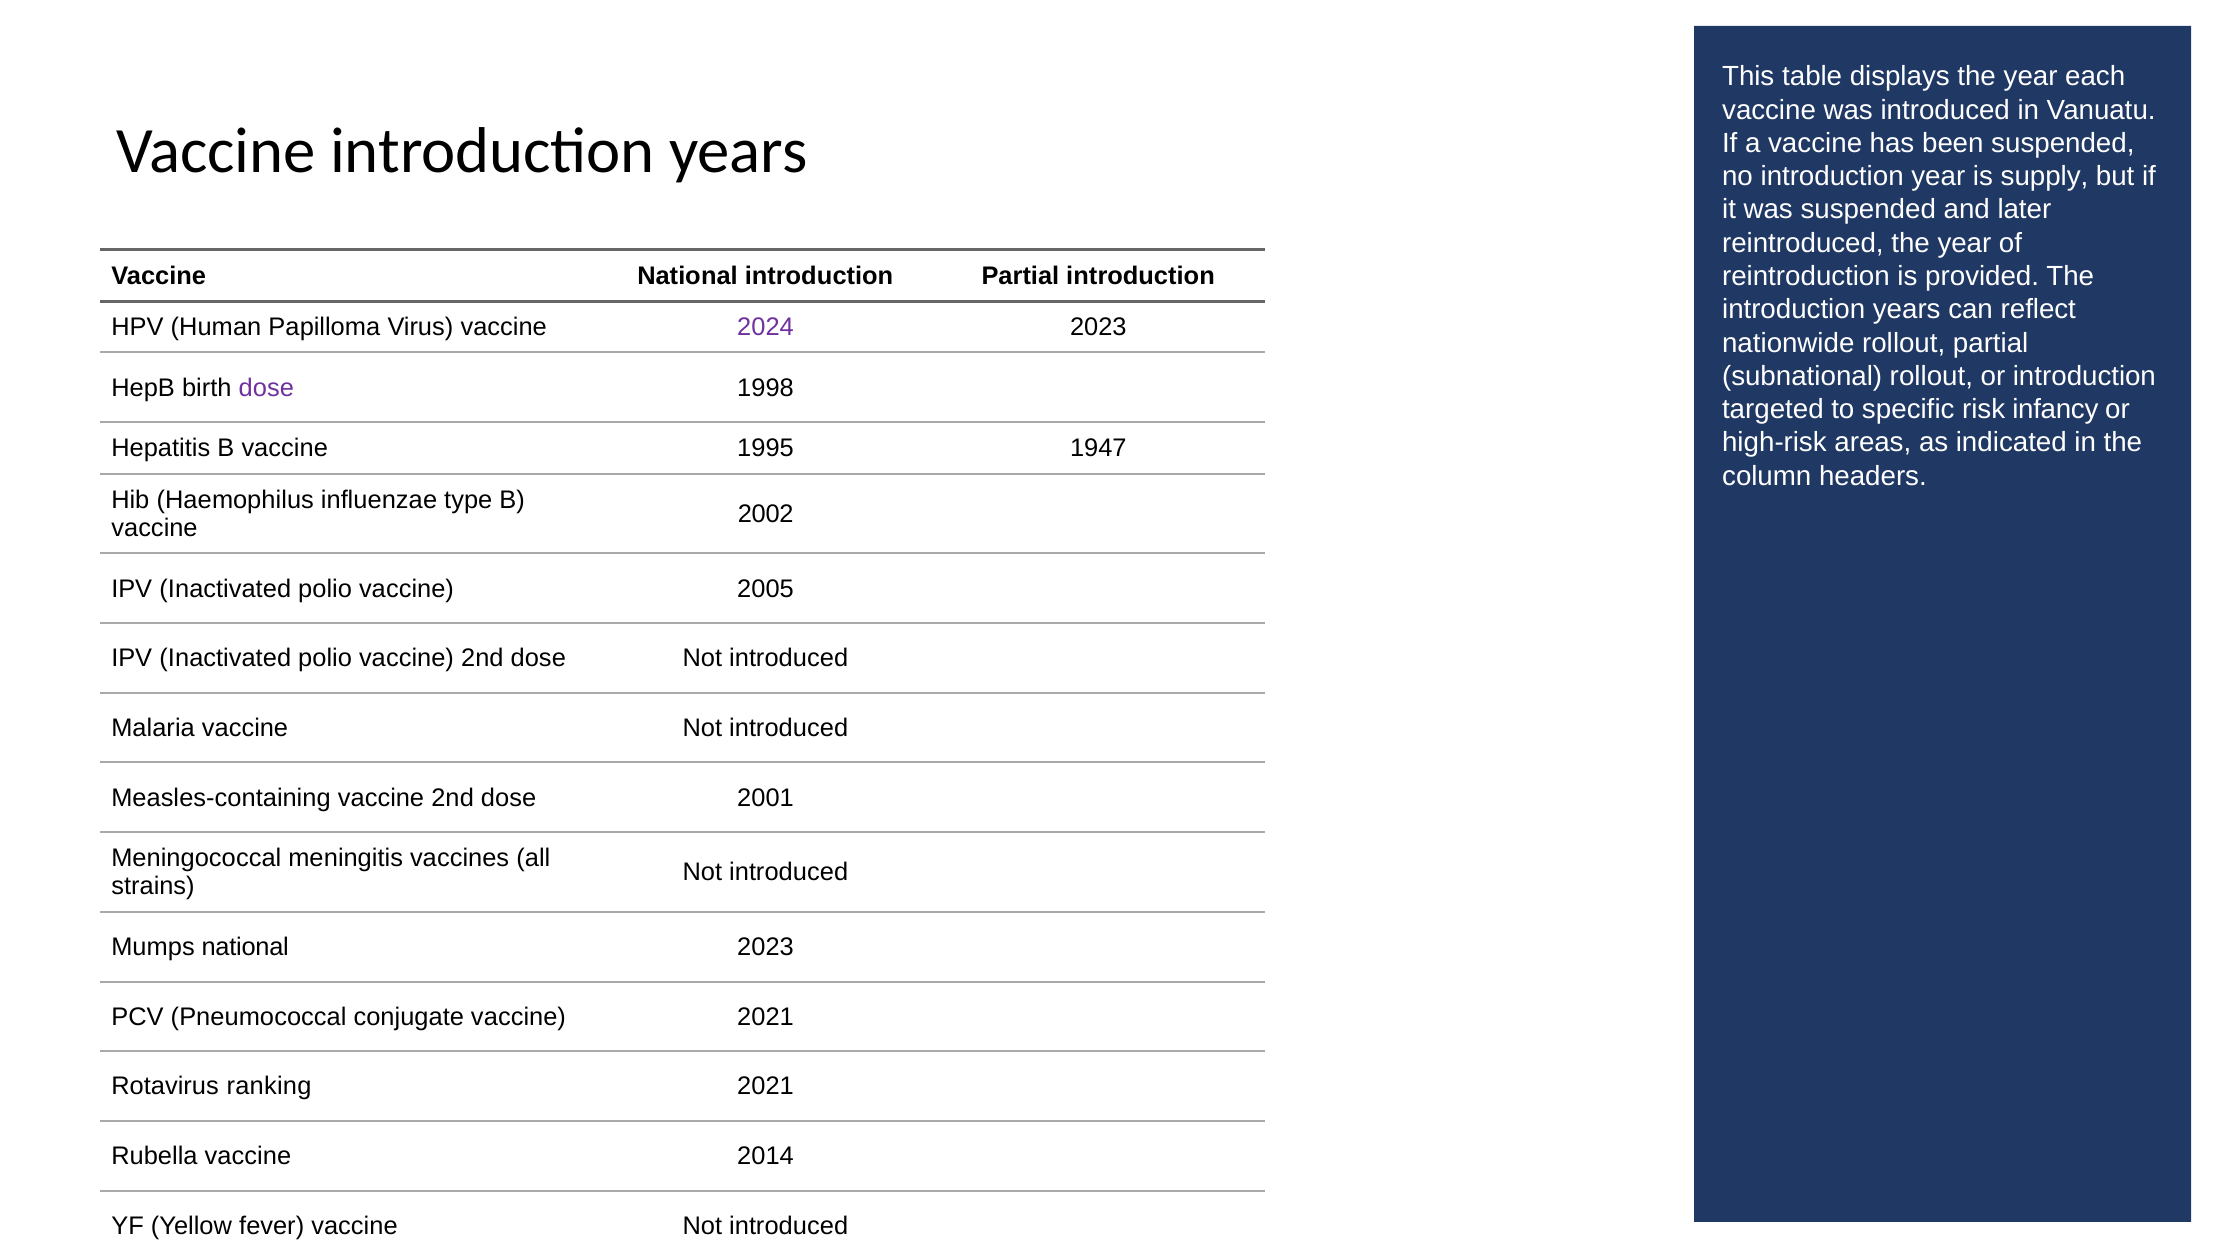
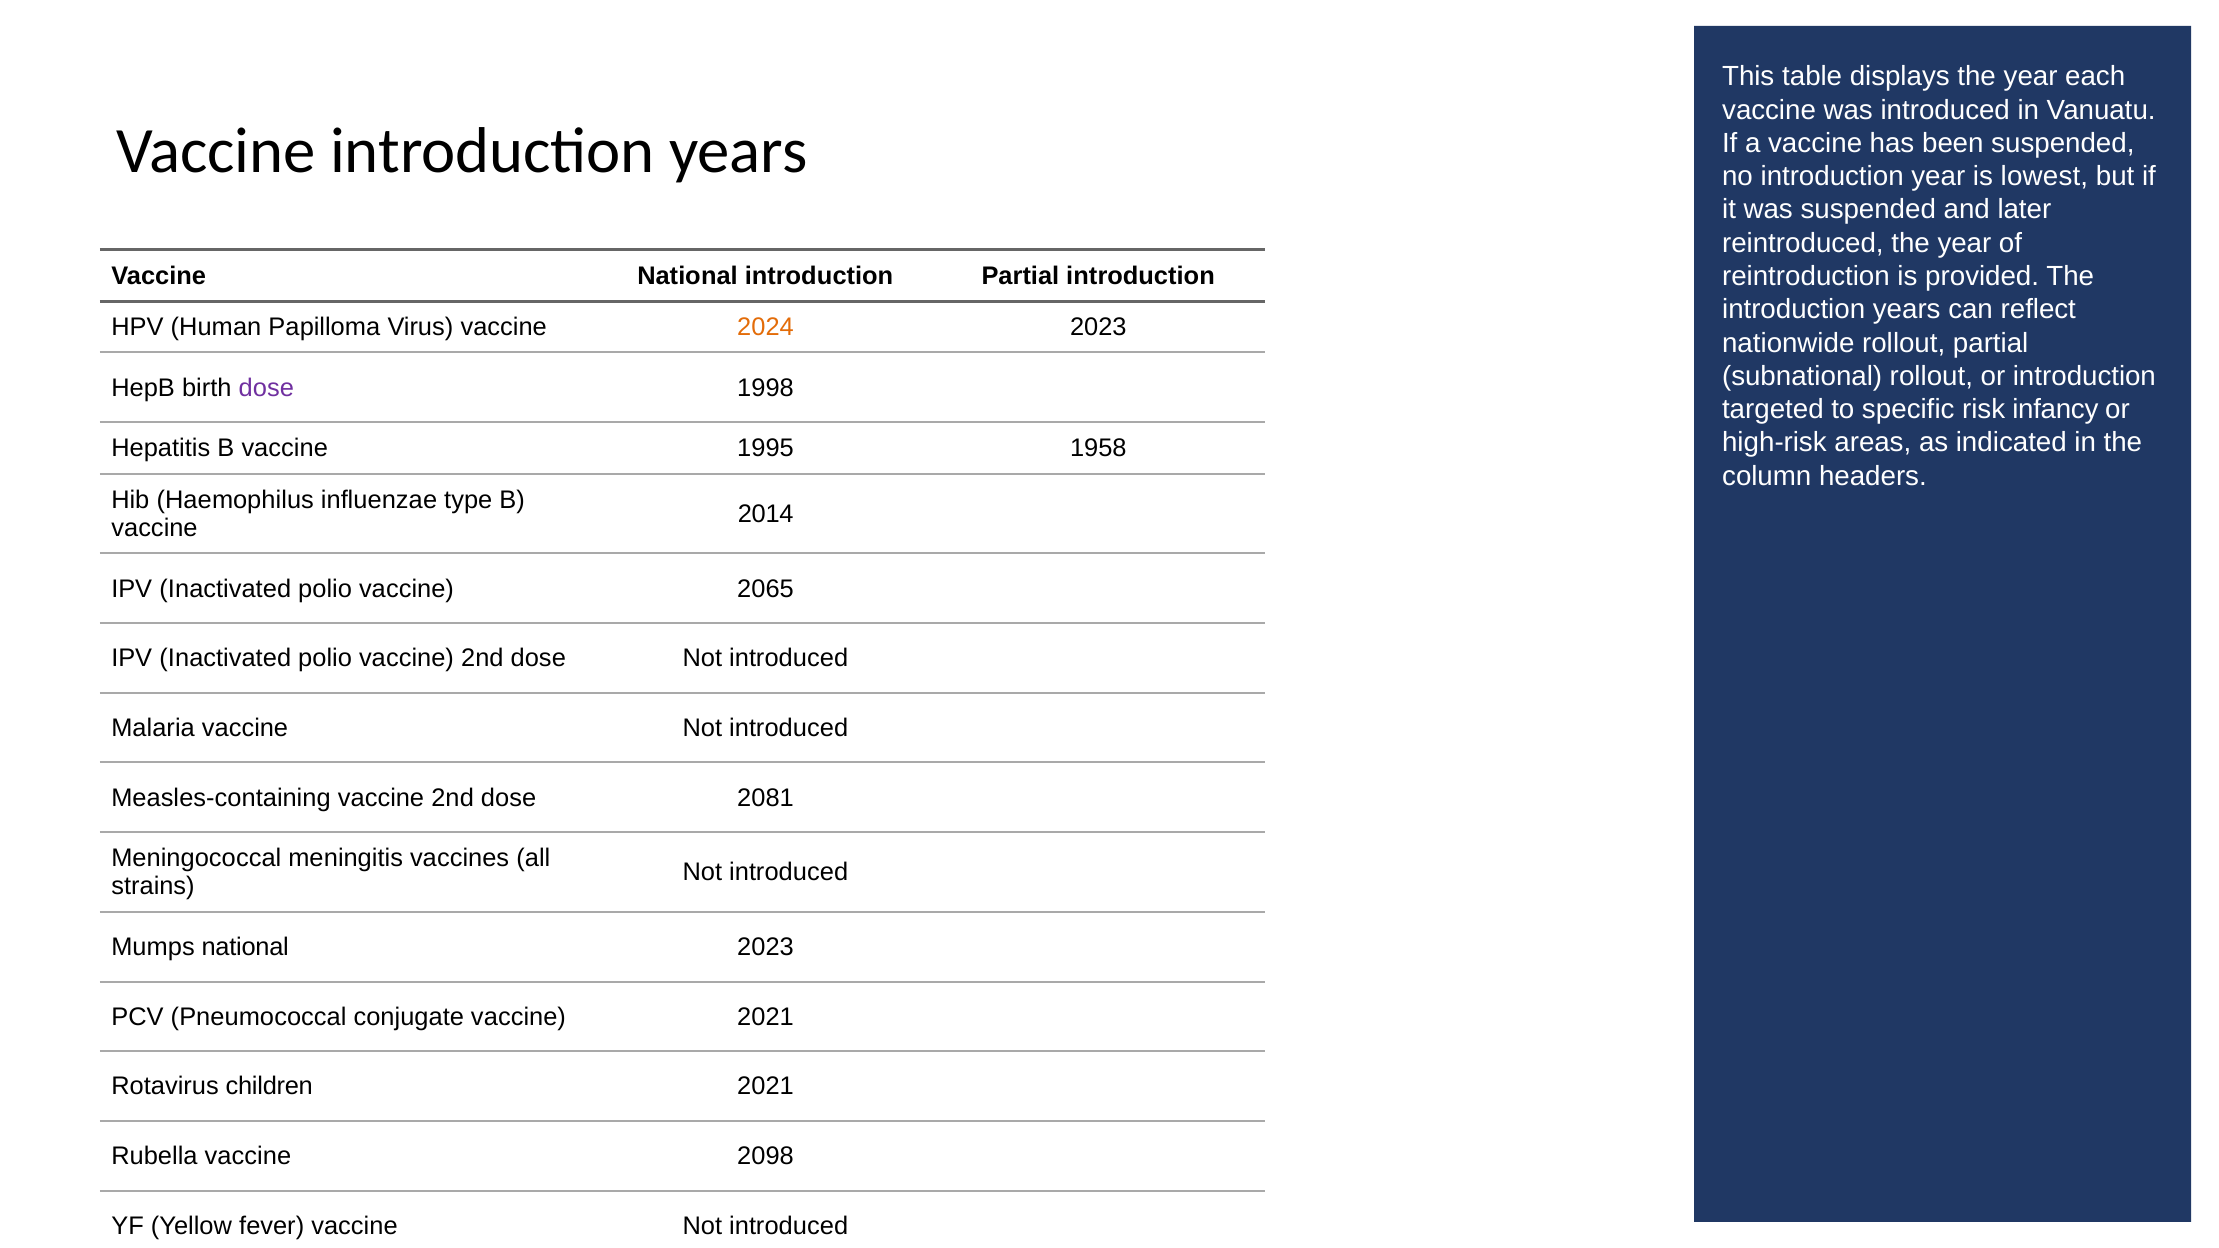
supply: supply -> lowest (2044, 177)
2024 colour: purple -> orange (766, 327)
1947: 1947 -> 1958 (1098, 448)
2002: 2002 -> 2014 (766, 514)
2005: 2005 -> 2065 (766, 589)
2001: 2001 -> 2081 (766, 798)
ranking: ranking -> children (269, 1087)
2014: 2014 -> 2098 (766, 1156)
